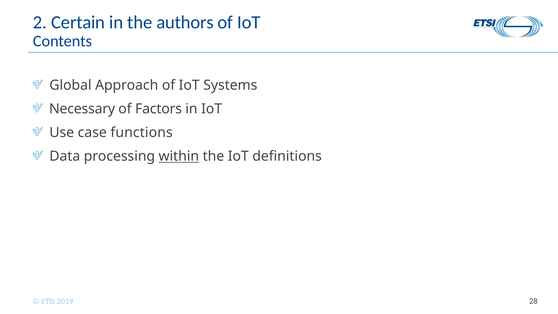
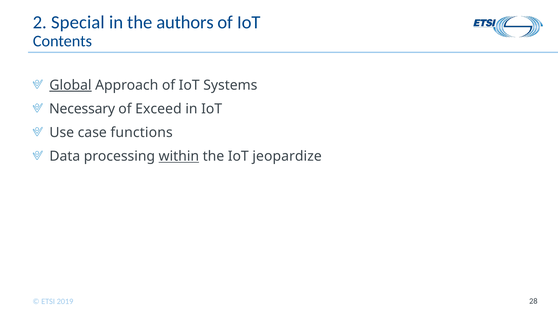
Certain: Certain -> Special (78, 22)
Global underline: none -> present (70, 85)
Factors: Factors -> Exceed (158, 109)
definitions: definitions -> jeopardize (287, 156)
